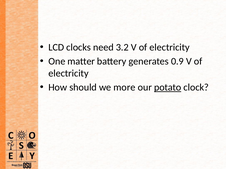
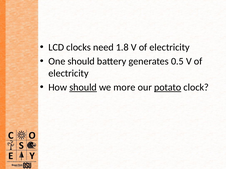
3.2: 3.2 -> 1.8 (122, 47)
One matter: matter -> should (81, 61)
0.9: 0.9 -> 0.5 (177, 61)
should underline: none -> present (83, 88)
